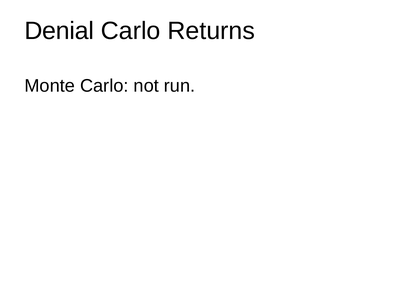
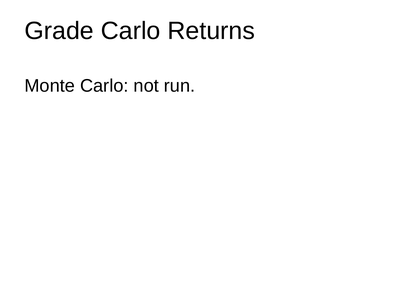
Denial: Denial -> Grade (59, 31)
